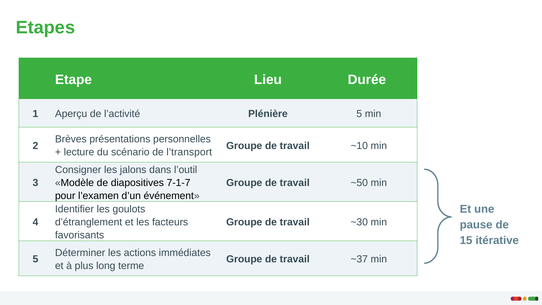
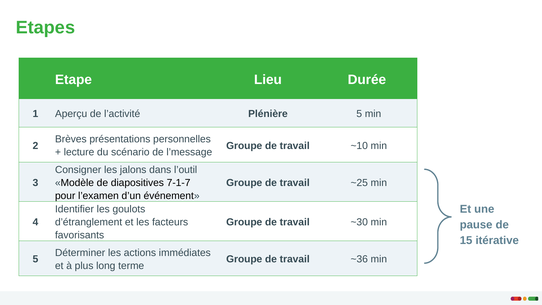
l’transport: l’transport -> l’message (189, 152)
~50: ~50 -> ~25 (359, 183)
~37: ~37 -> ~36 (359, 259)
